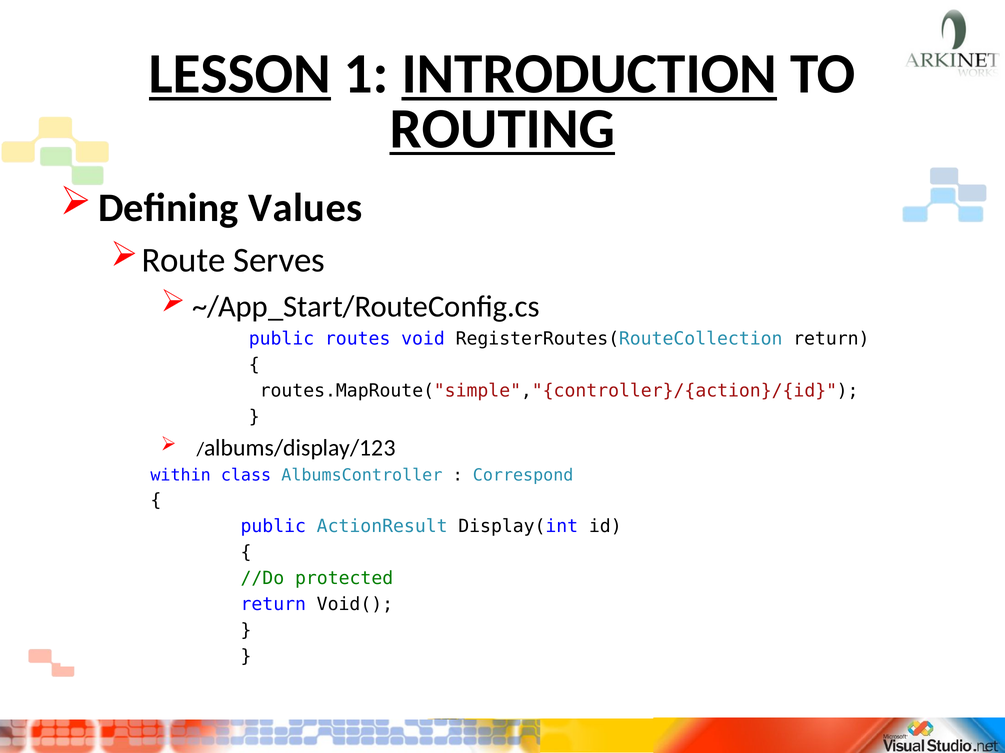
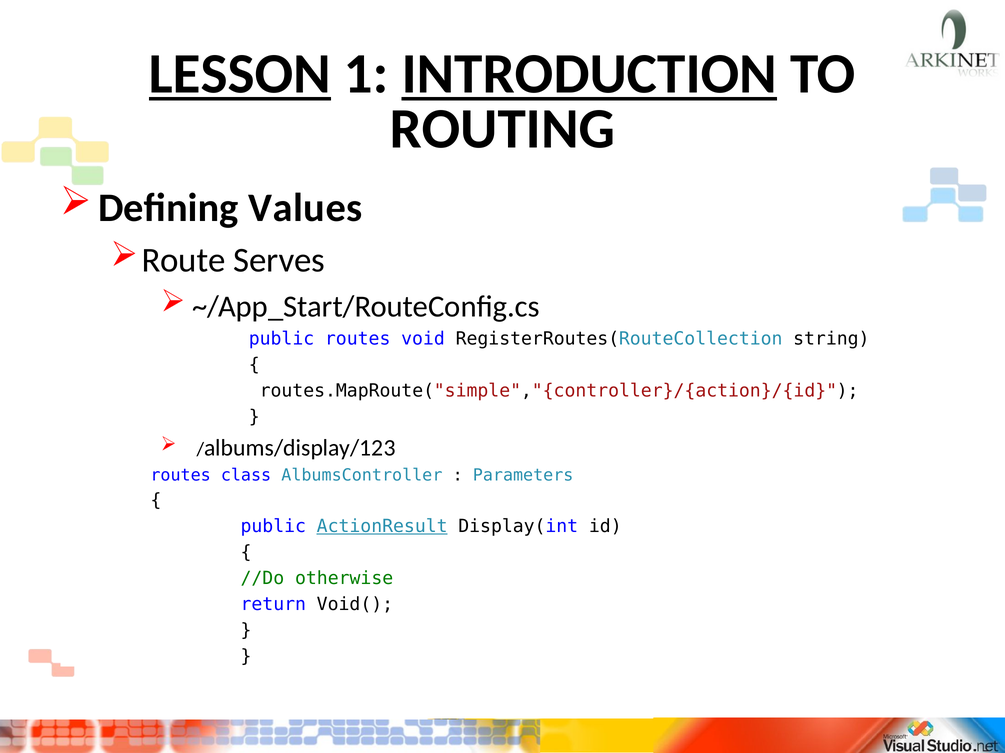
ROUTING underline: present -> none (502, 129)
RegisterRoutes(RouteCollection return: return -> string (831, 339)
within: within -> routes (181, 476)
Correspond: Correspond -> Parameters (523, 476)
ActionResult underline: none -> present (382, 527)
protected: protected -> otherwise (344, 579)
